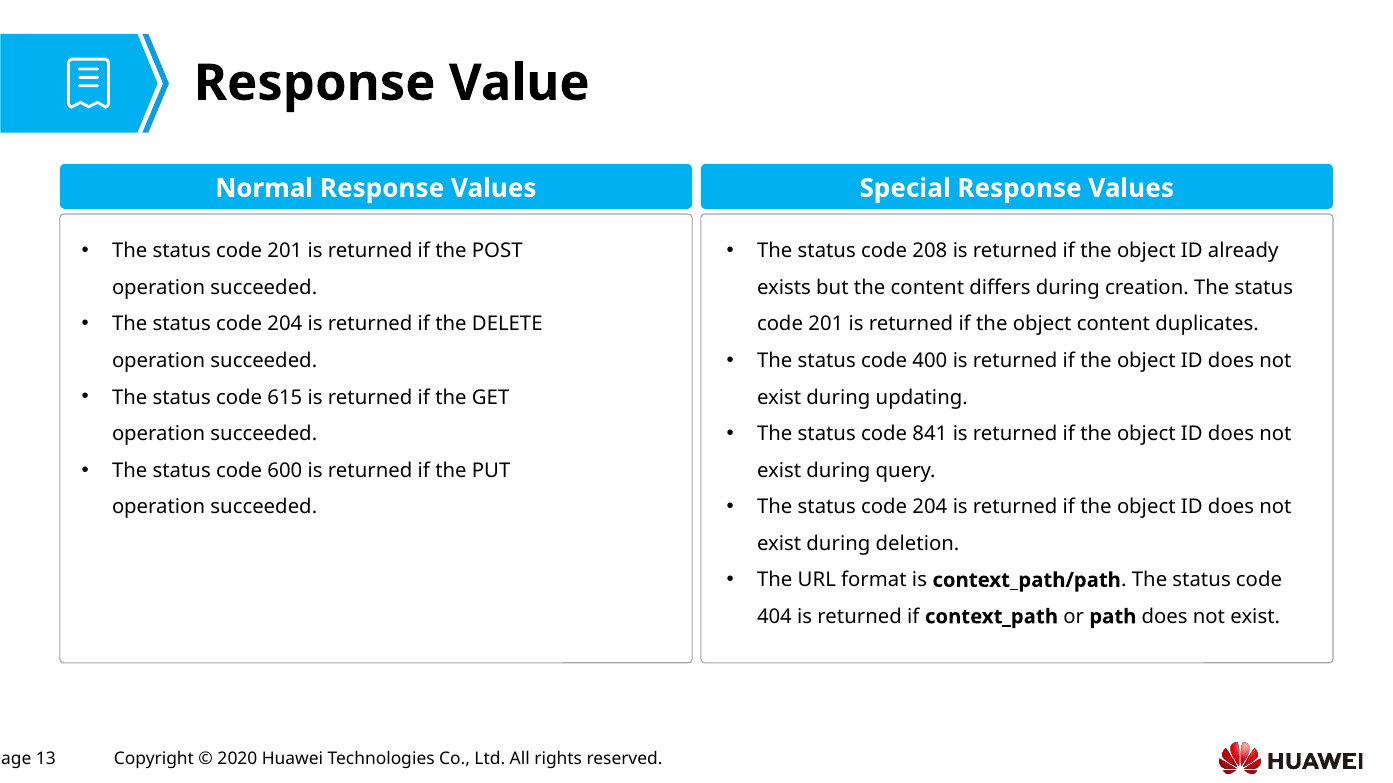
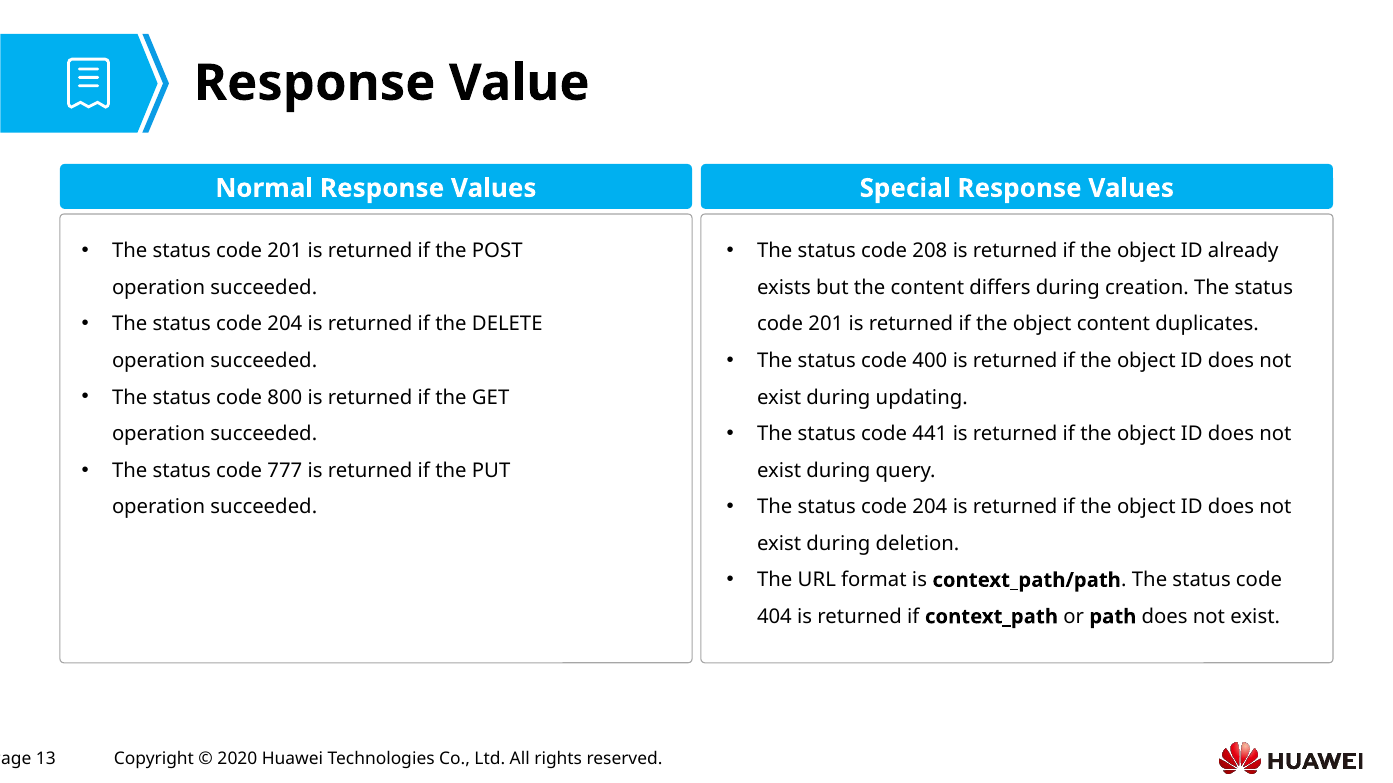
615: 615 -> 800 (285, 398)
841: 841 -> 441 (930, 434)
600: 600 -> 777 (285, 471)
